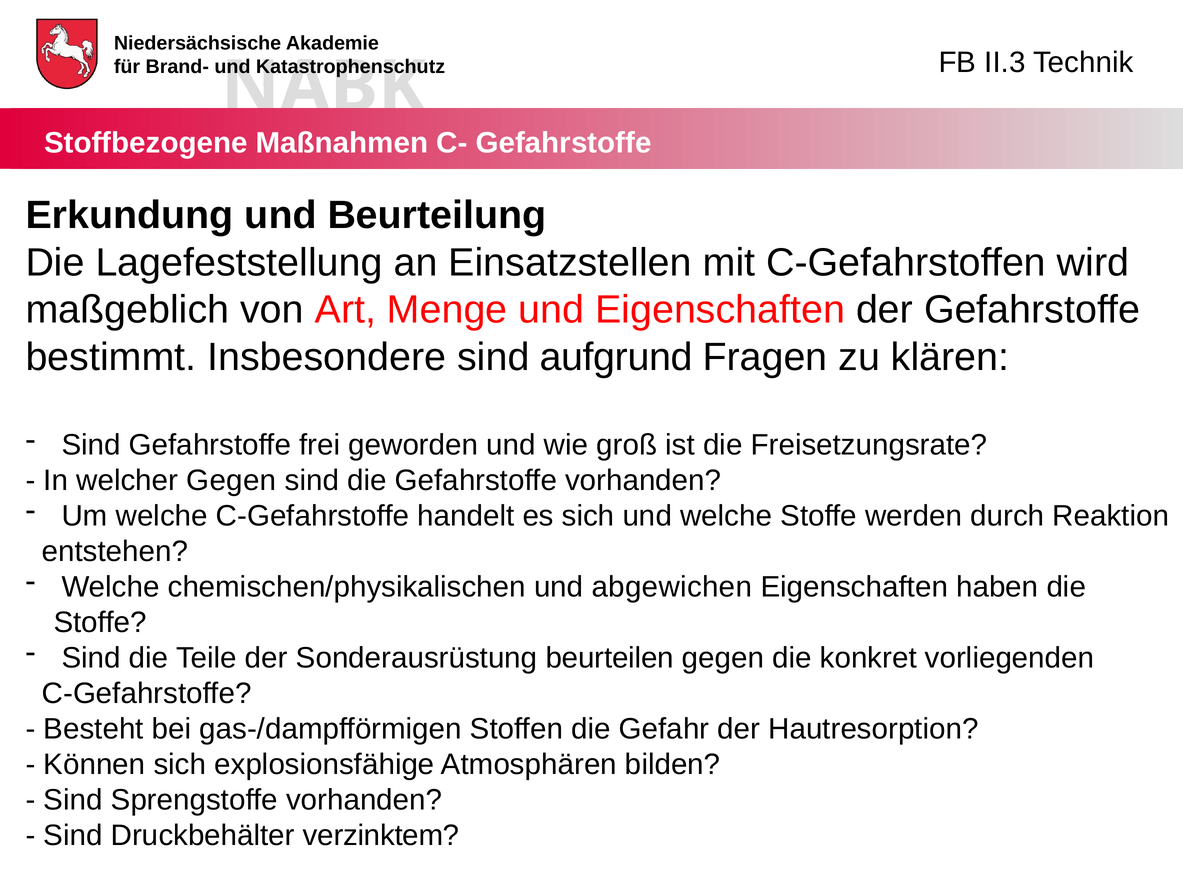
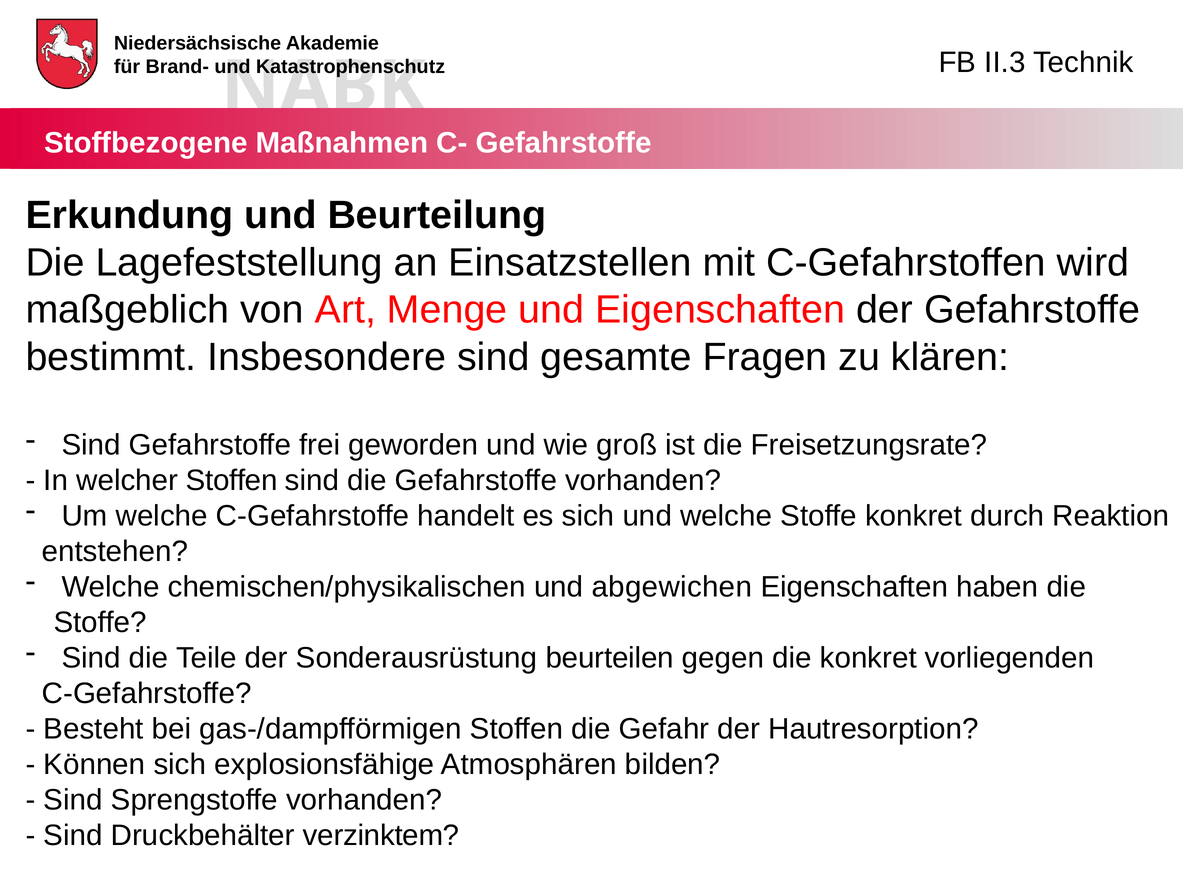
aufgrund: aufgrund -> gesamte (616, 357)
welcher Gegen: Gegen -> Stoffen (232, 481)
Stoffe werden: werden -> konkret (914, 516)
